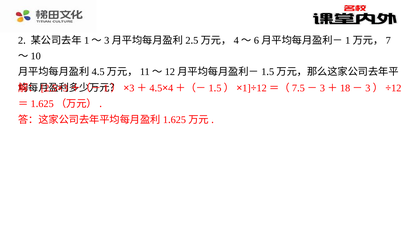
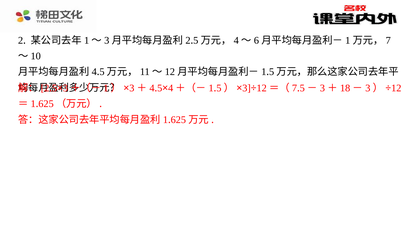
1: 1 -> 3 (247, 88)
